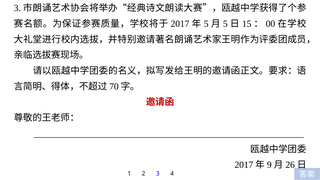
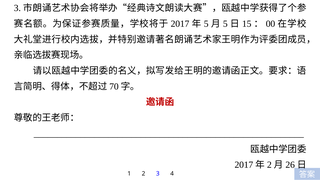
9: 9 -> 2 (269, 165)
